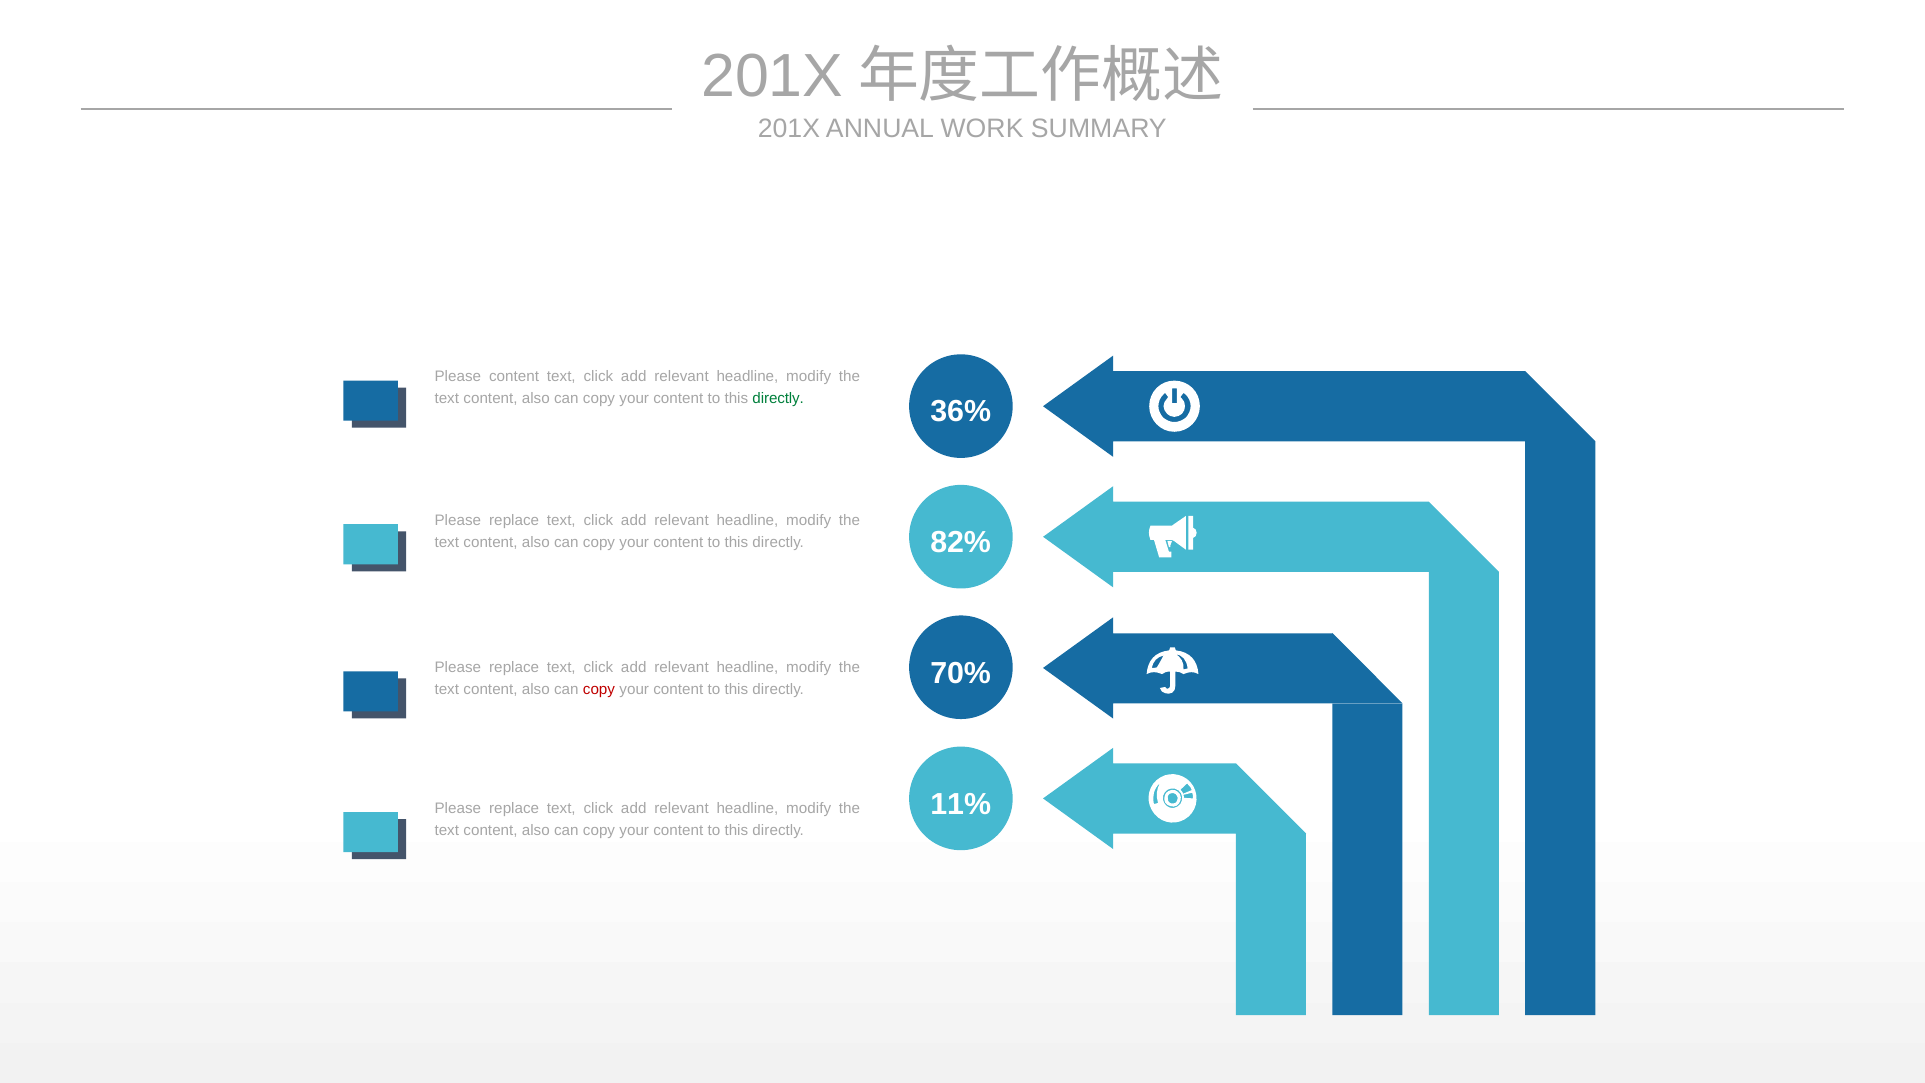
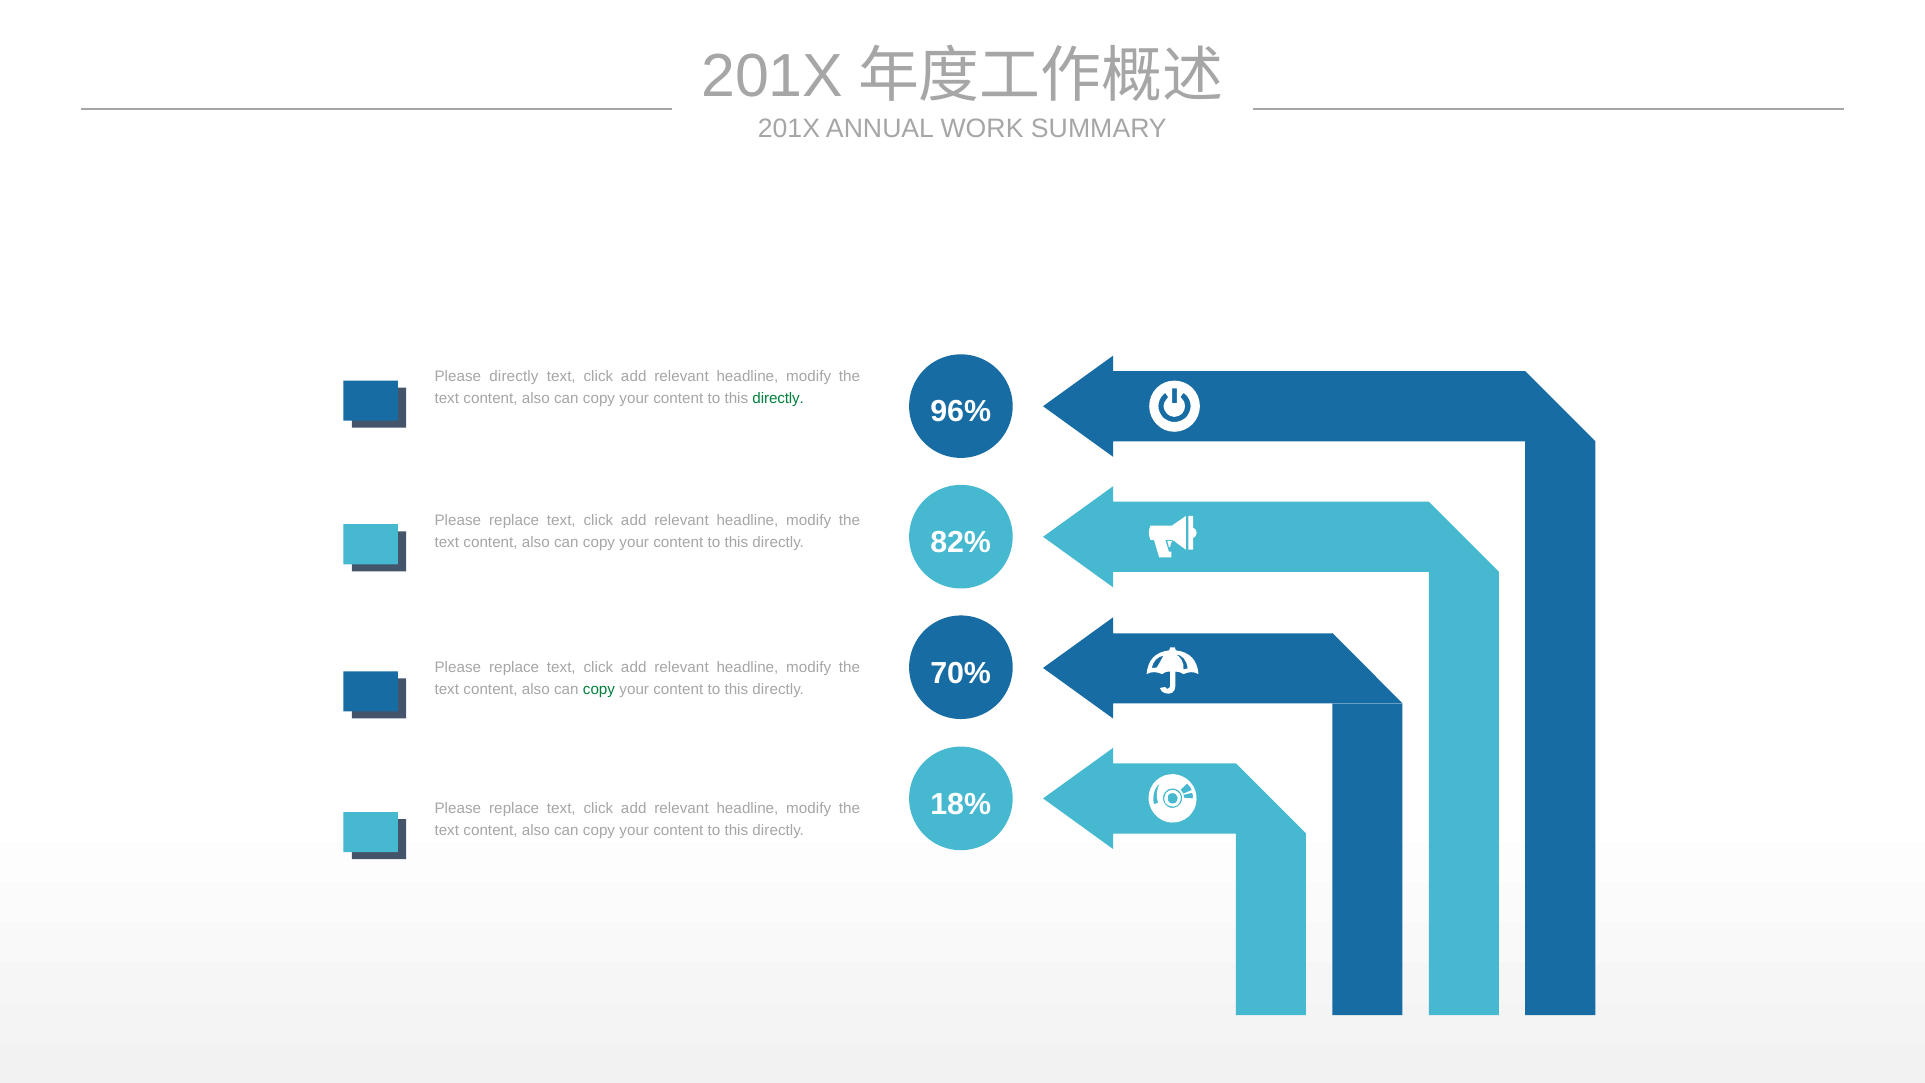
Please content: content -> directly (514, 377)
36%: 36% -> 96% (961, 412)
copy colour: red -> green (599, 689)
11%: 11% -> 18% (961, 804)
